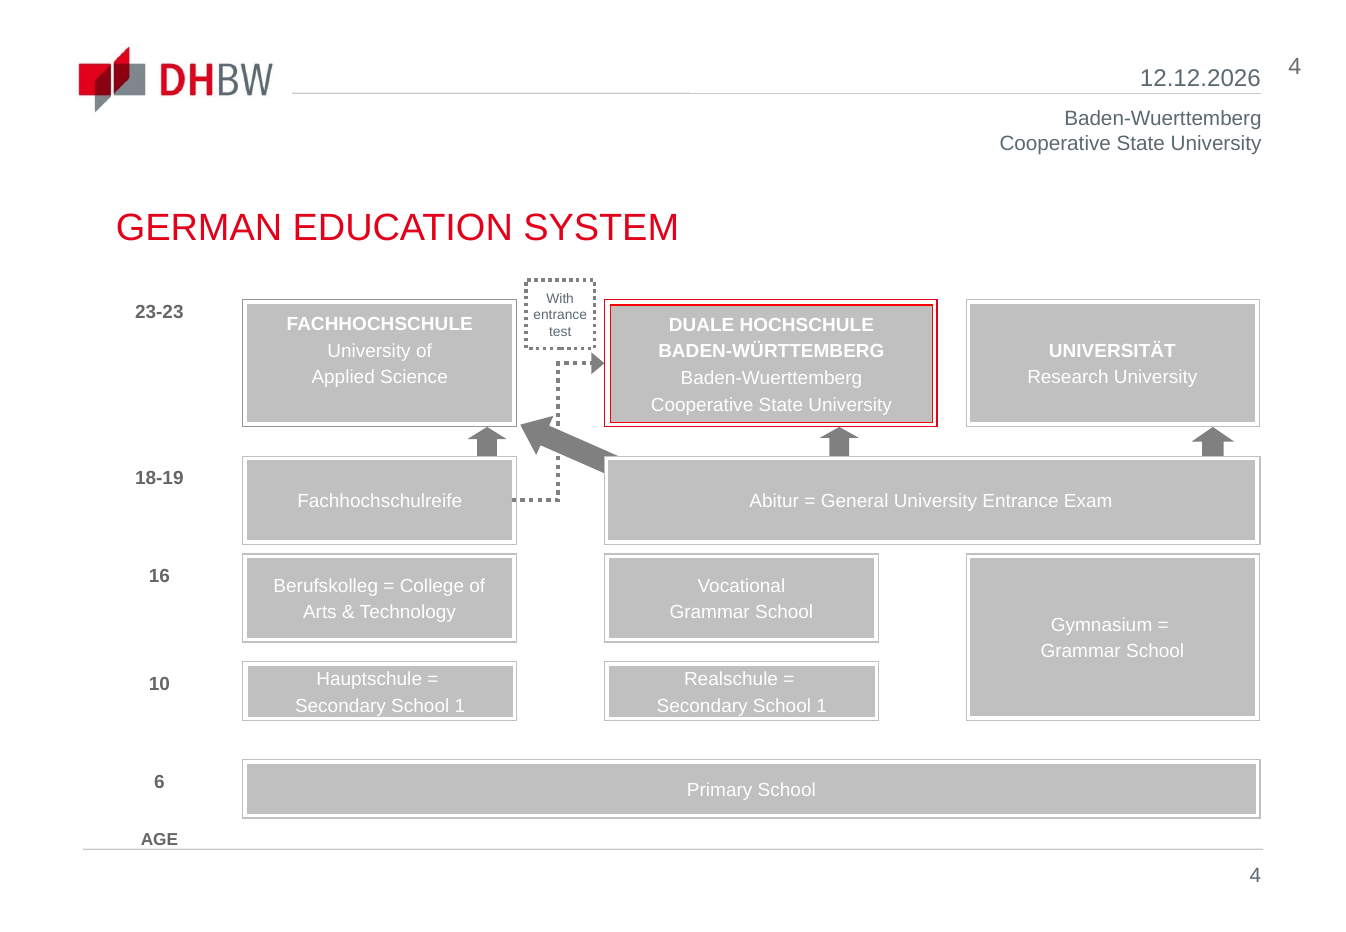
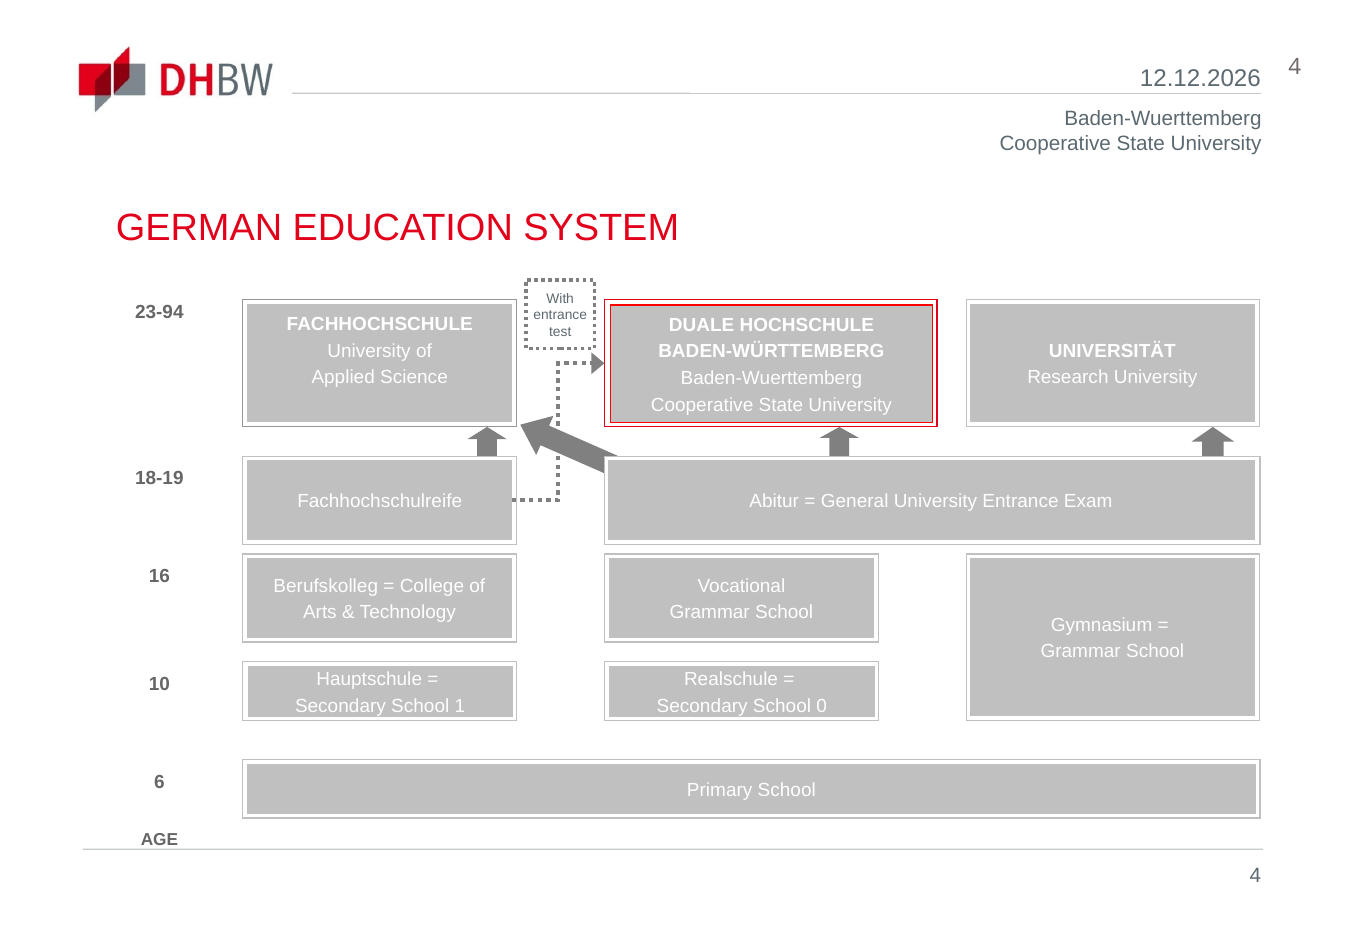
23-23: 23-23 -> 23-94 (159, 312)
1: 1 -> 0 (822, 706)
